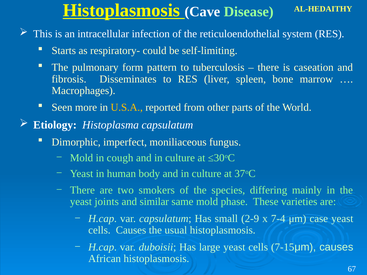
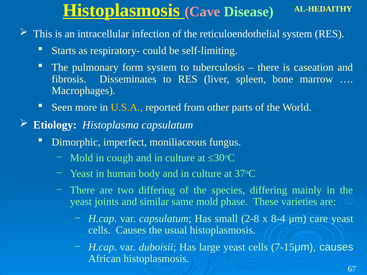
Cave colour: white -> pink (203, 12)
form pattern: pattern -> system (162, 68)
two smokers: smokers -> differing (157, 190)
2-9: 2-9 -> 2-8 (250, 219)
7-4: 7-4 -> 8-4 (278, 219)
case: case -> care (319, 219)
